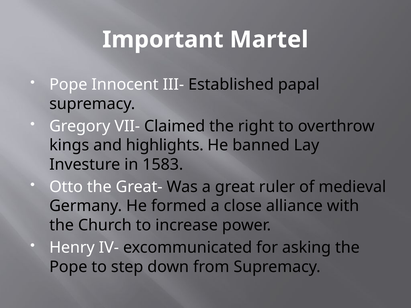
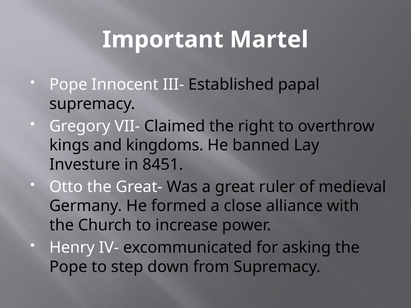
highlights: highlights -> kingdoms (165, 145)
1583: 1583 -> 8451 (163, 165)
